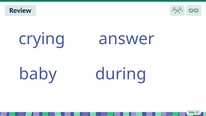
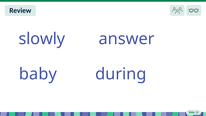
crying: crying -> slowly (42, 39)
